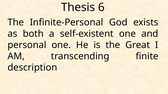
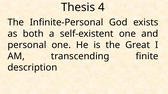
6: 6 -> 4 (101, 7)
